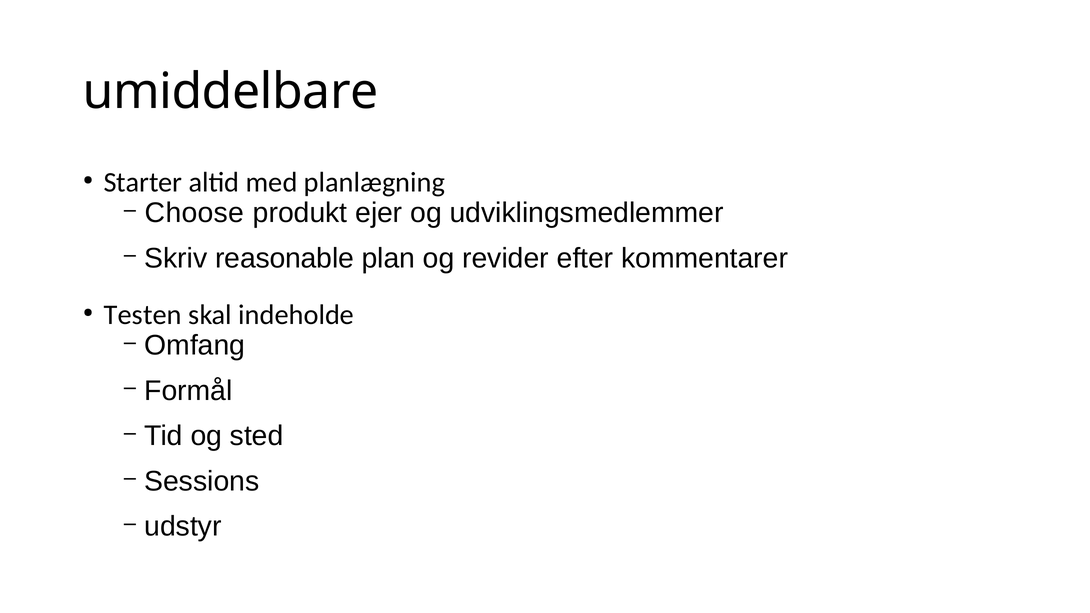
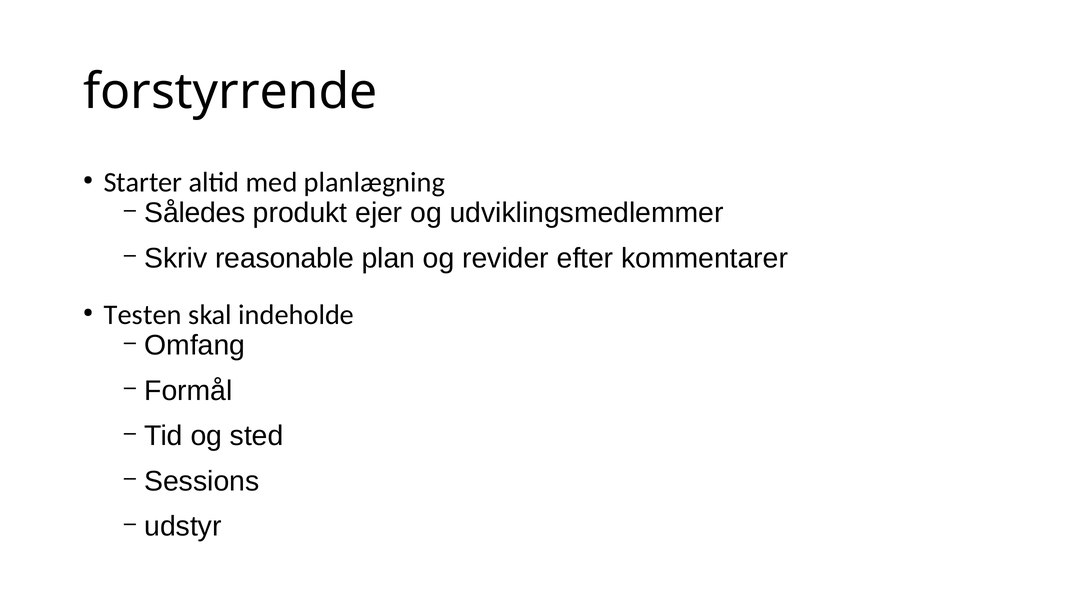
umiddelbare: umiddelbare -> forstyrrende (230, 92)
Choose: Choose -> Således (195, 213)
